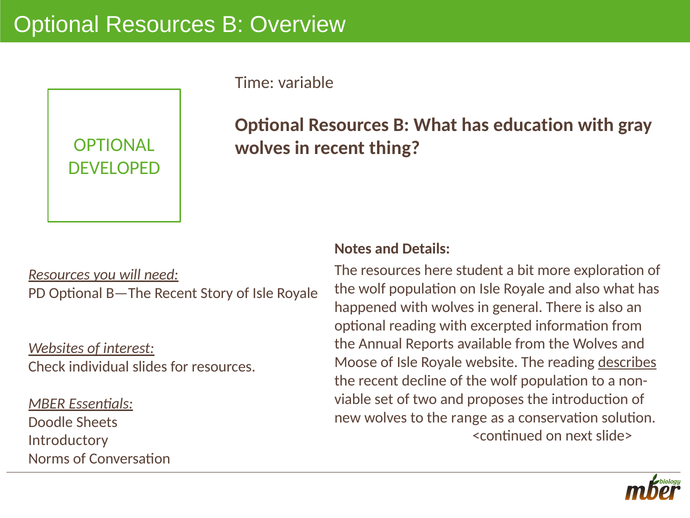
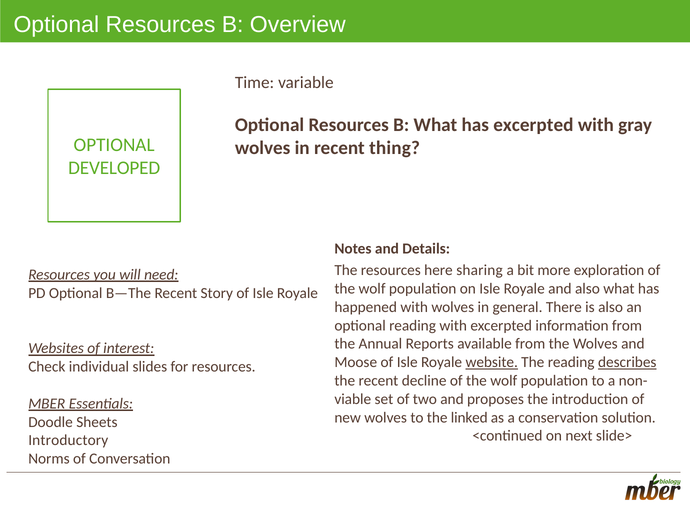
has education: education -> excerpted (533, 125)
student: student -> sharing (480, 270)
website underline: none -> present (492, 362)
range: range -> linked (469, 417)
